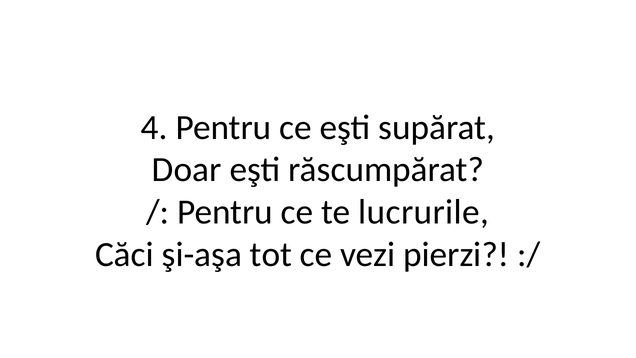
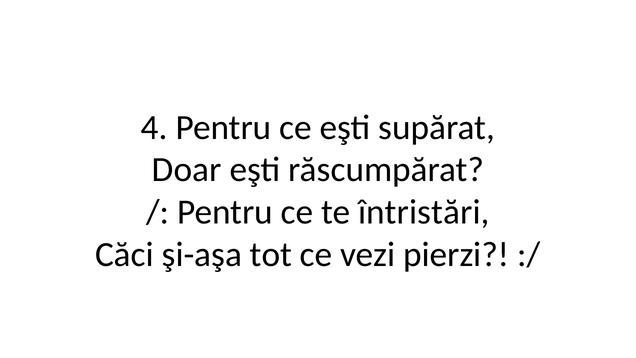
lucrurile: lucrurile -> întristări (424, 212)
